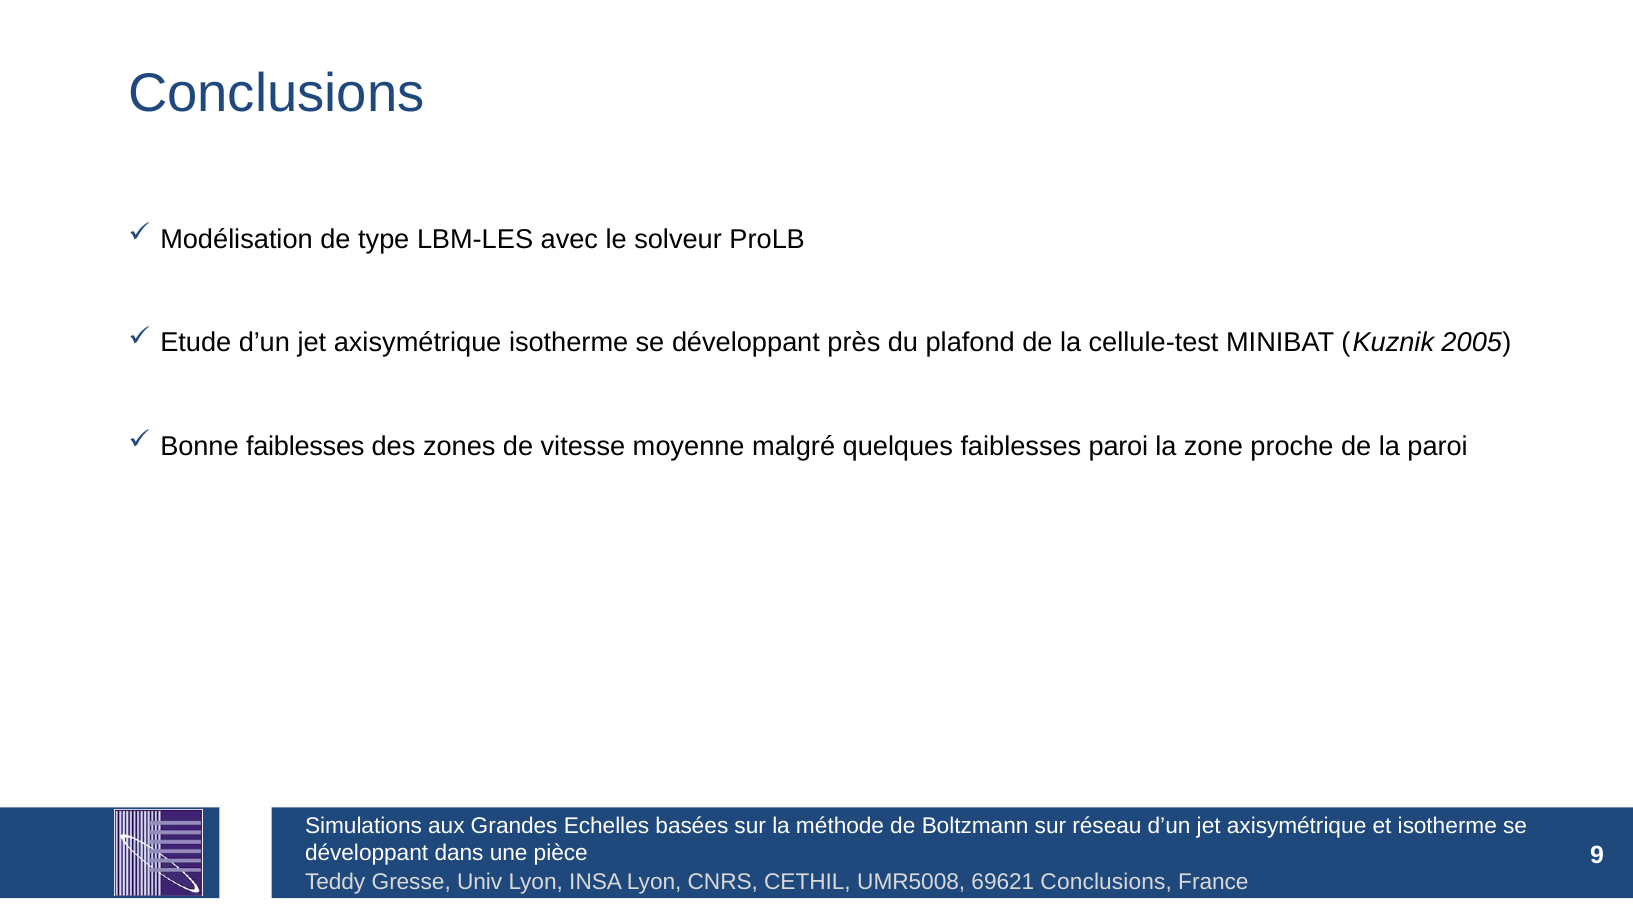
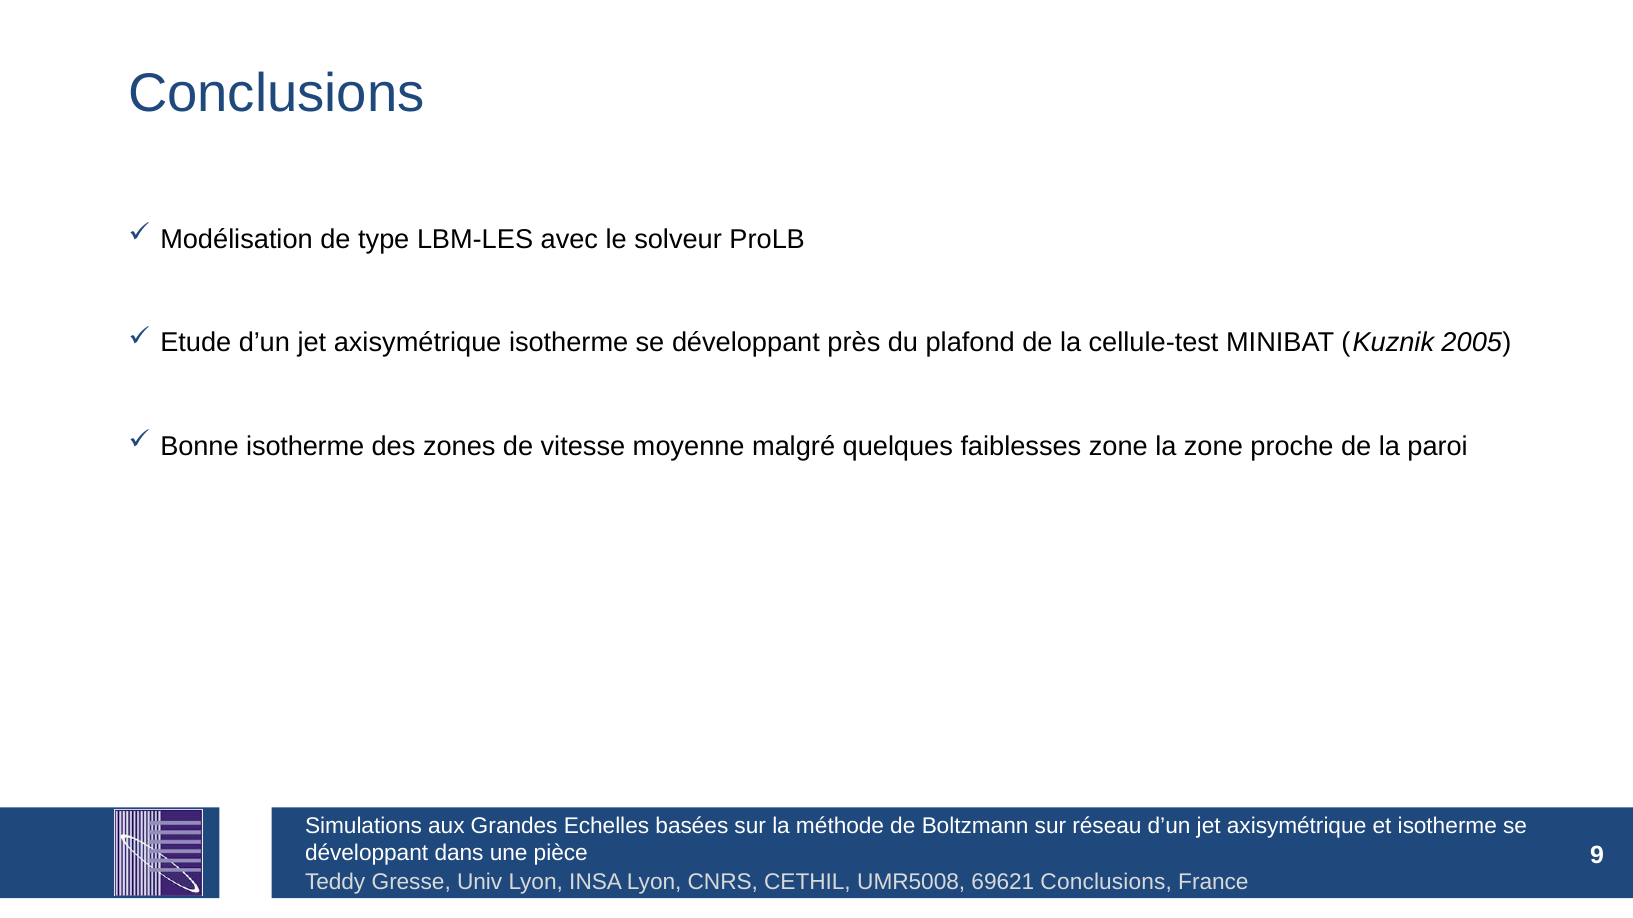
Bonne faiblesses: faiblesses -> isotherme (305, 446)
faiblesses paroi: paroi -> zone (1118, 446)
